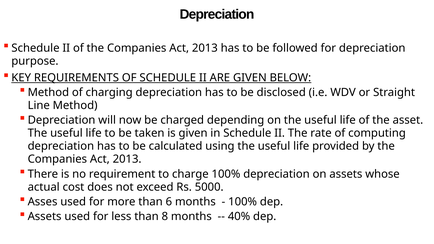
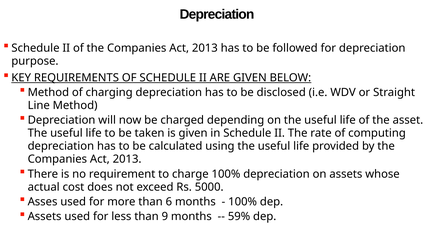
8: 8 -> 9 (165, 217)
40%: 40% -> 59% (239, 217)
